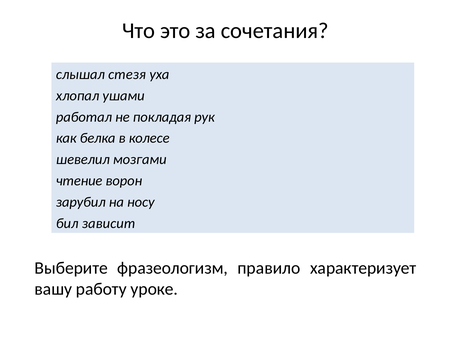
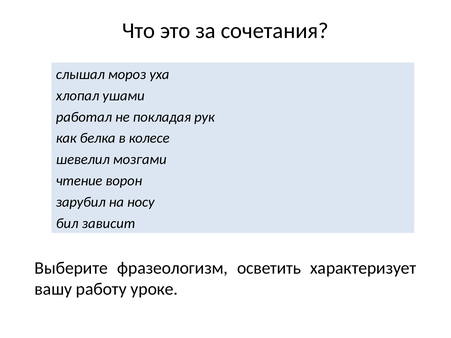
стезя: стезя -> мороз (127, 74)
правило: правило -> осветить (269, 268)
